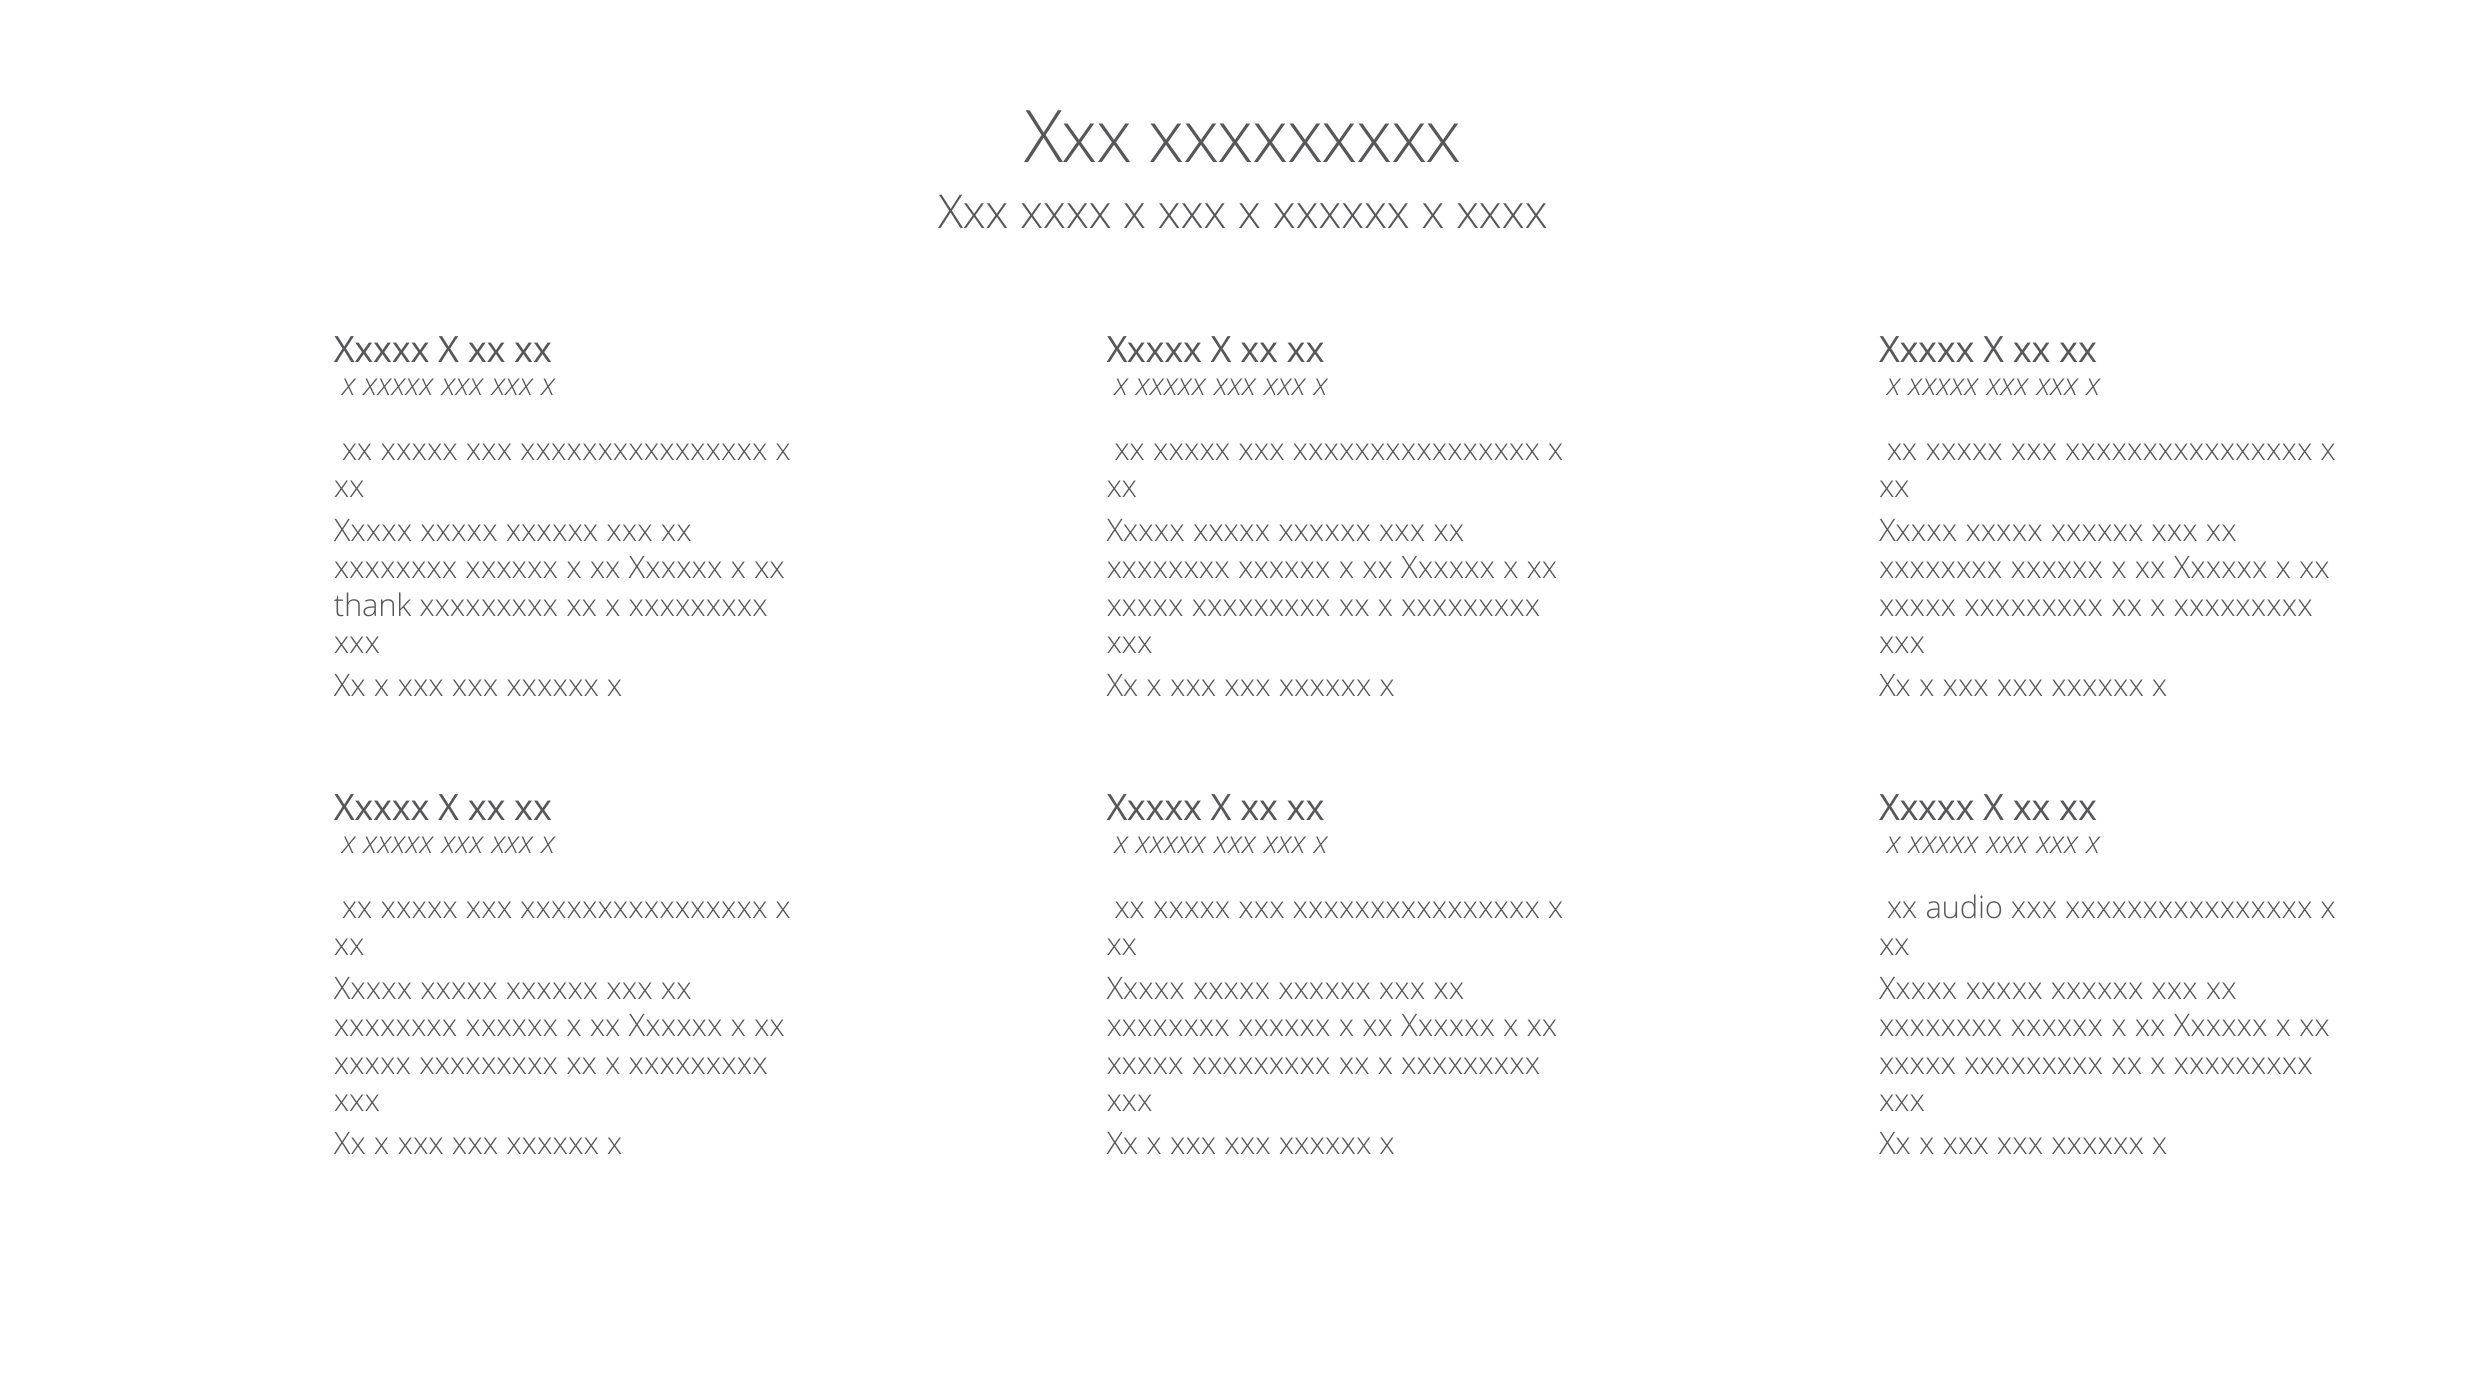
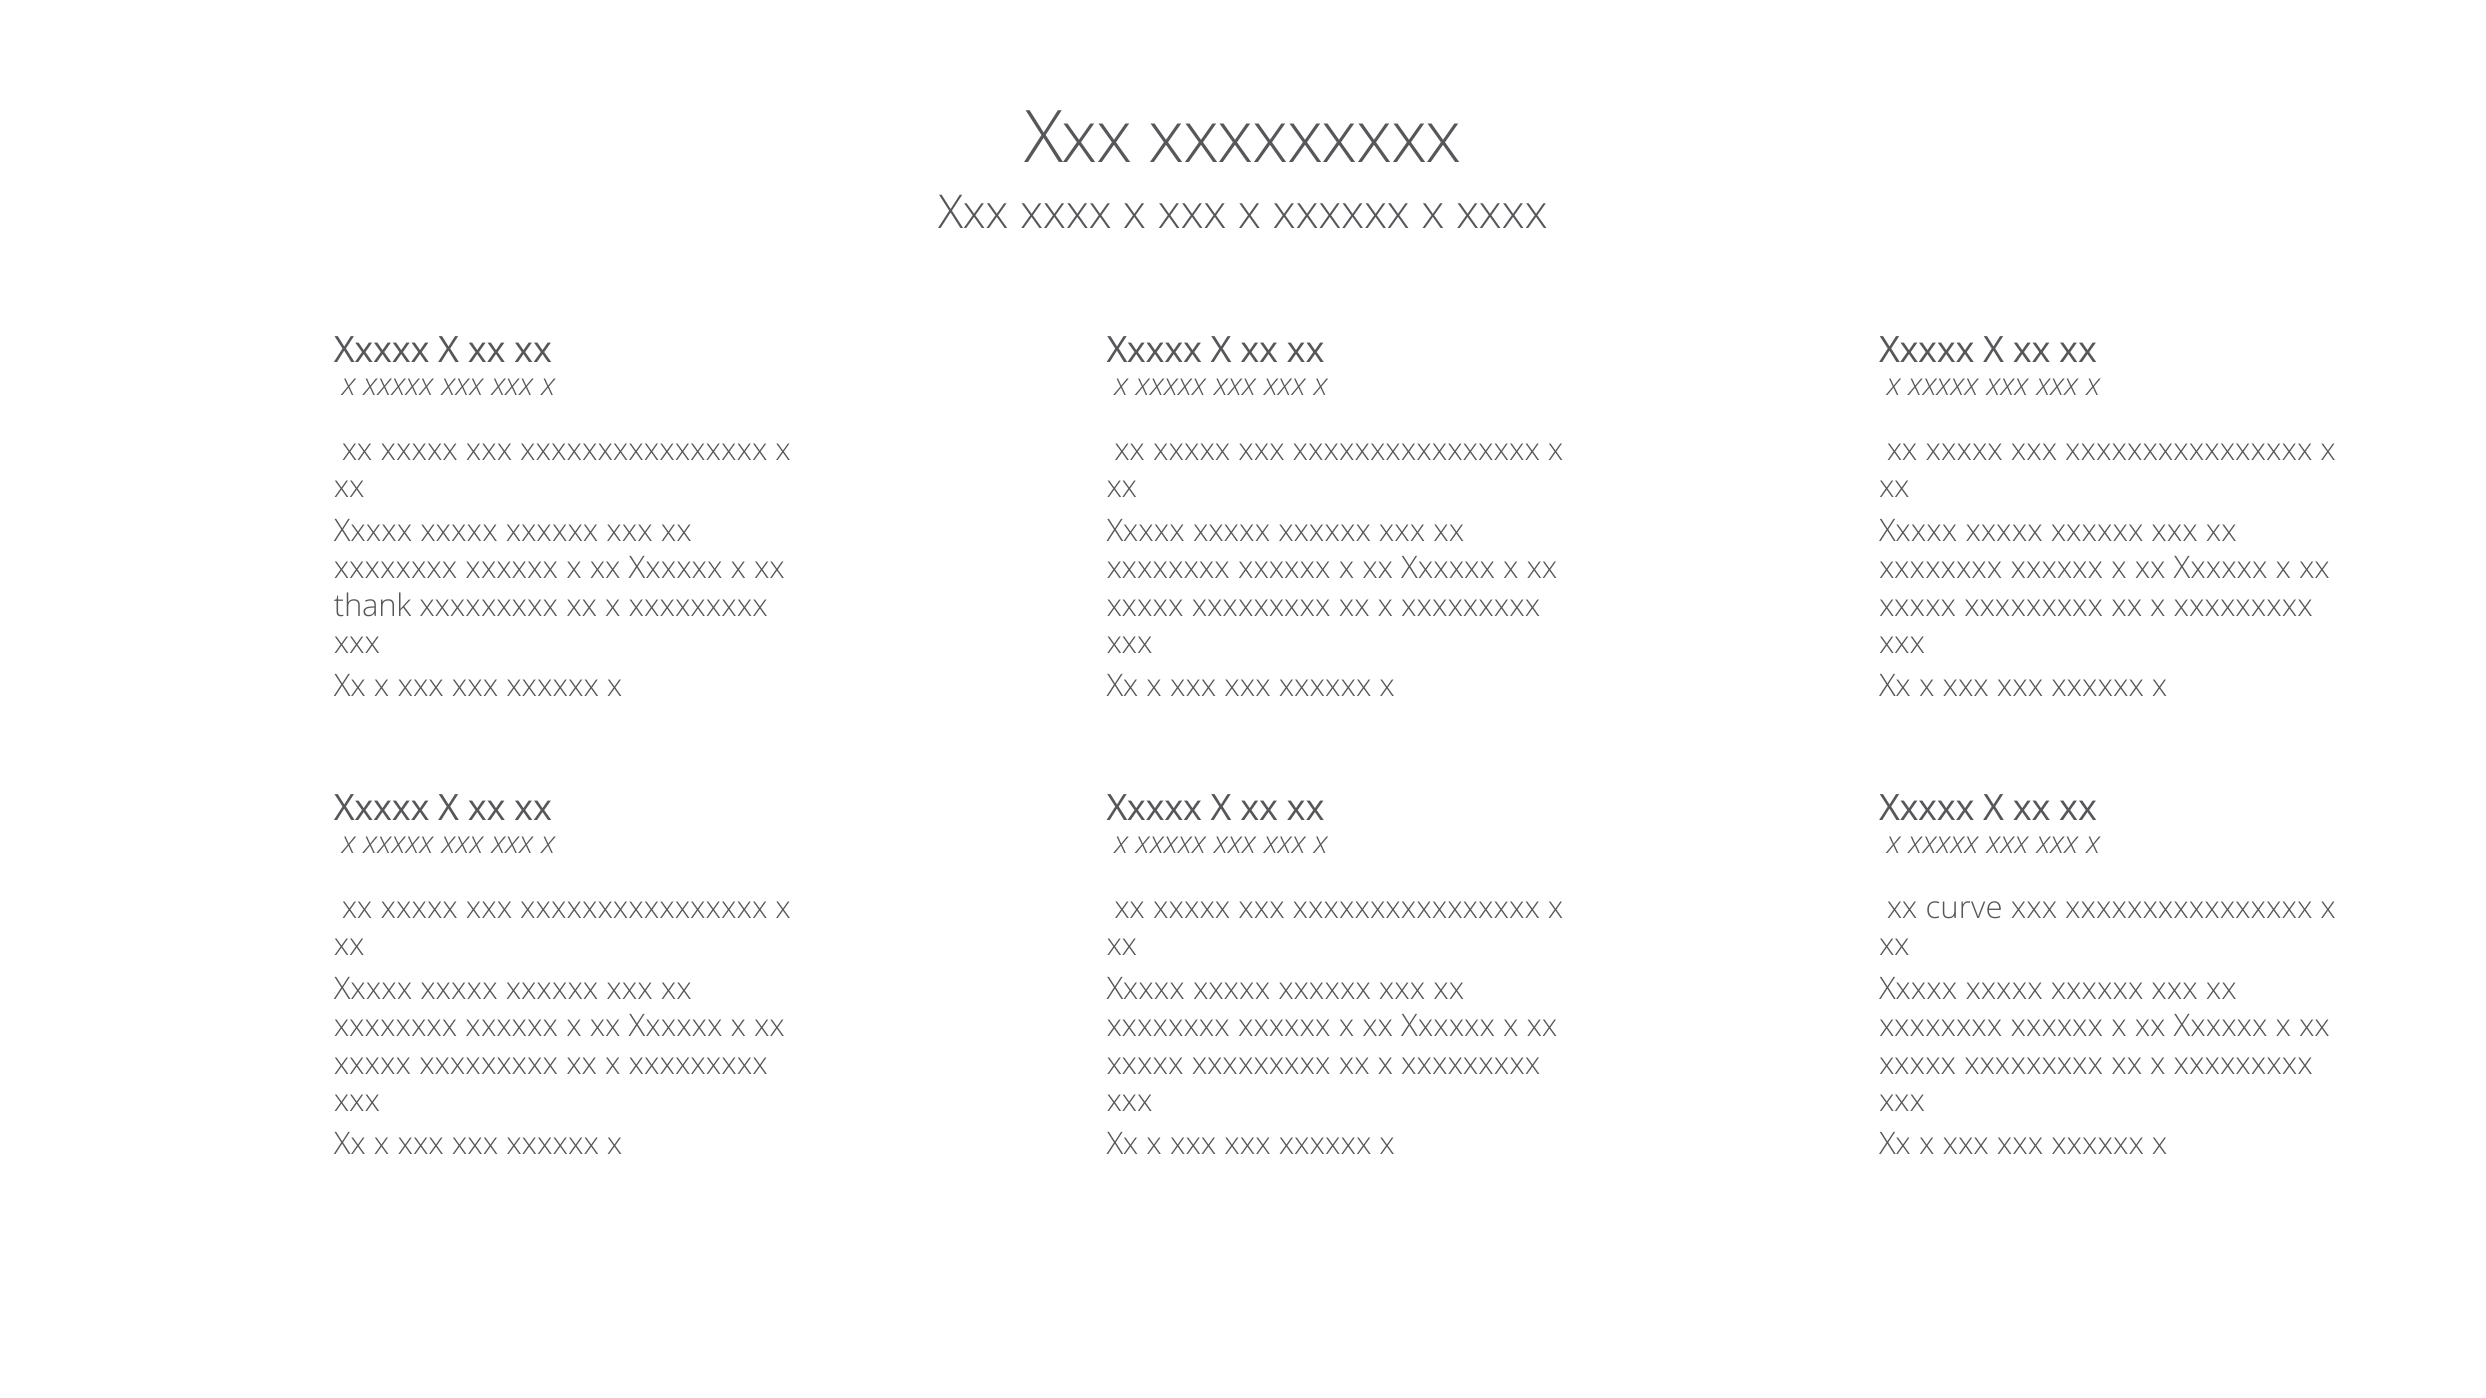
audio: audio -> curve (1964, 909)
